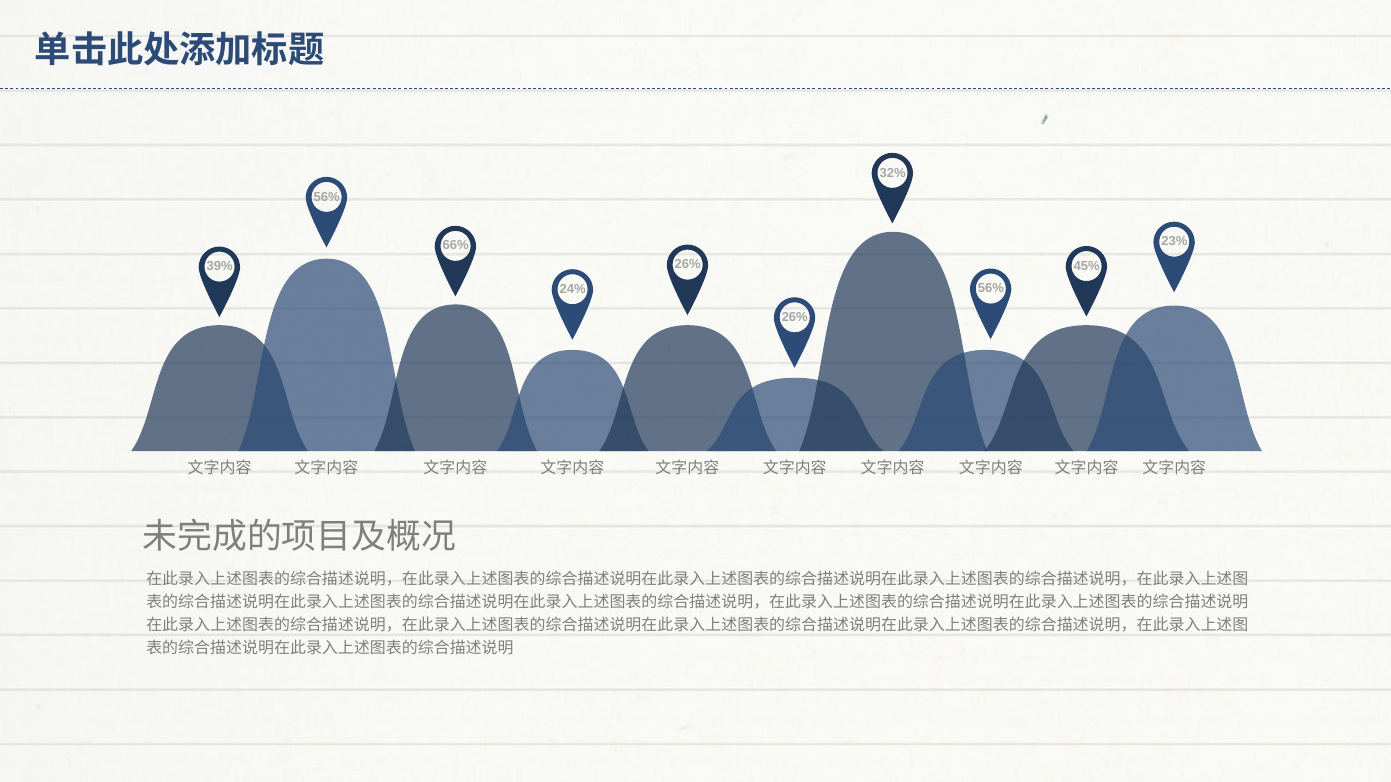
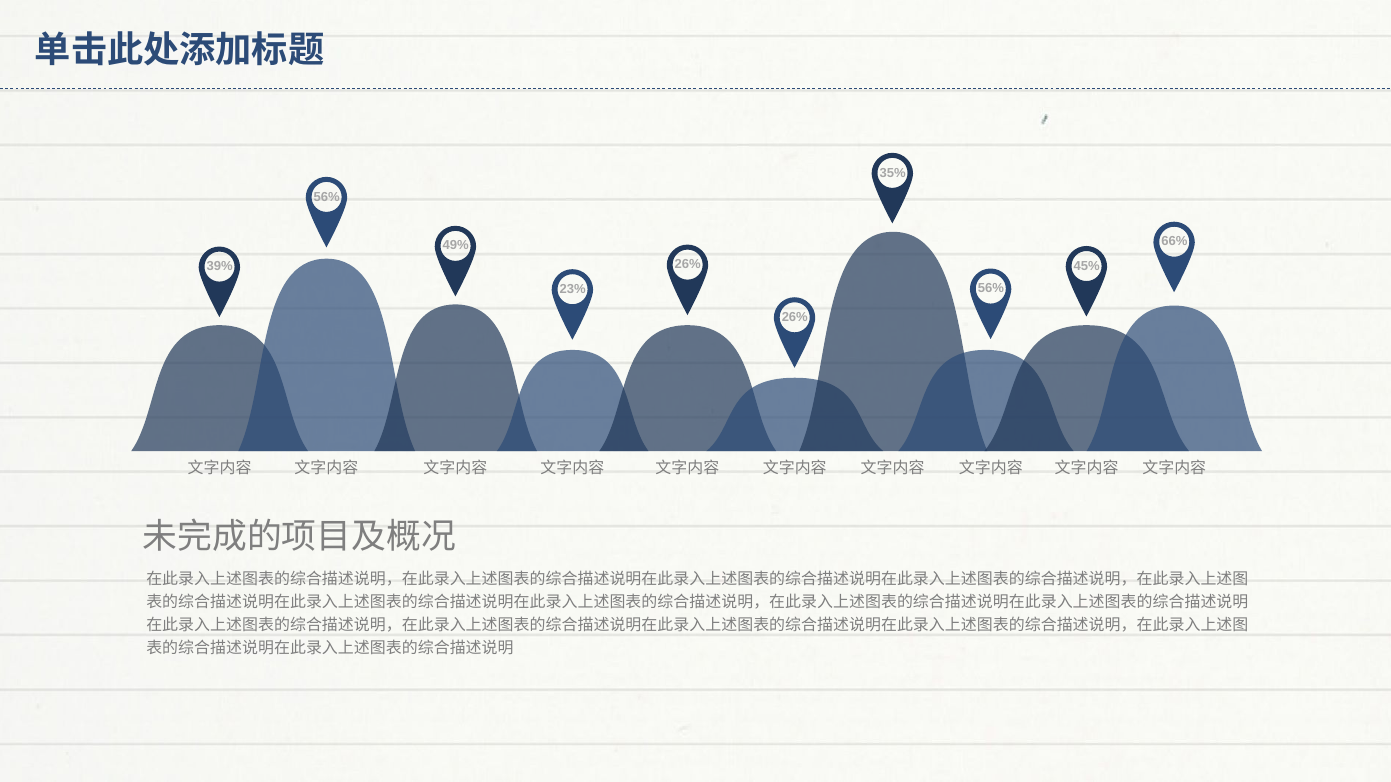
32%: 32% -> 35% (893, 173)
23%: 23% -> 66% (1174, 242)
66%: 66% -> 49% (456, 246)
24%: 24% -> 23% (573, 289)
